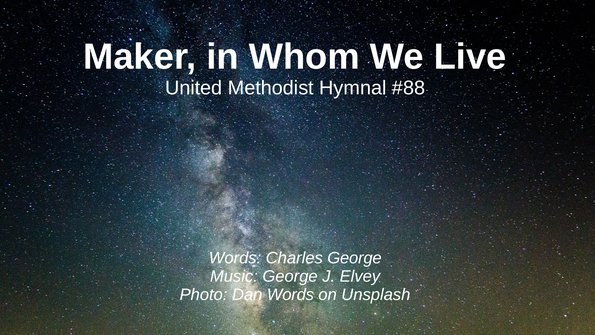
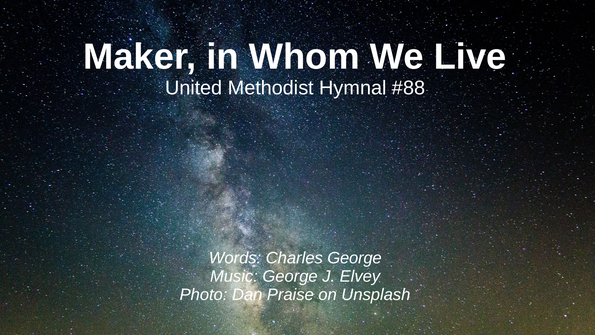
Dan Words: Words -> Praise (290, 295)
